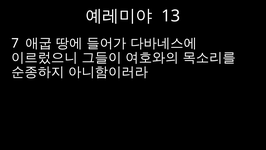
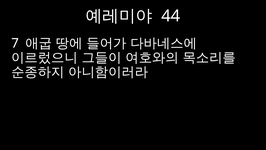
13: 13 -> 44 (171, 16)
